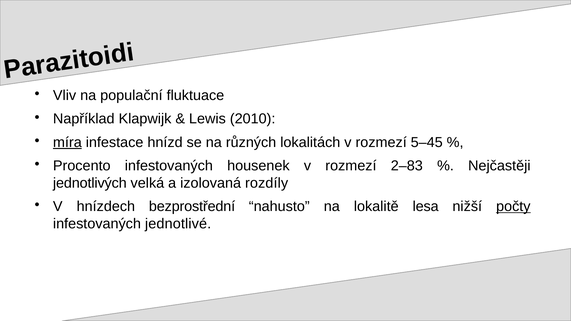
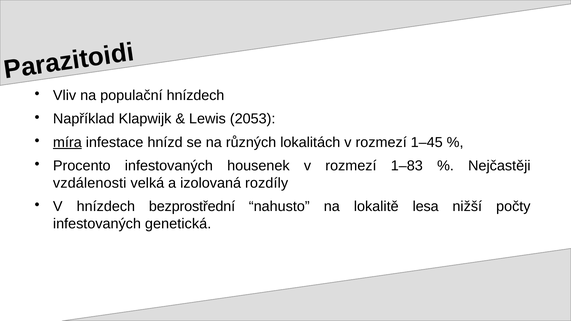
populační fluktuace: fluktuace -> hnízdech (195, 95)
2010: 2010 -> 2053 (253, 119)
5–45: 5–45 -> 1–45 (427, 142)
2–83: 2–83 -> 1–83 (407, 166)
jednotlivých: jednotlivých -> vzdálenosti (90, 183)
počty underline: present -> none (513, 207)
jednotlivé: jednotlivé -> genetická (178, 224)
